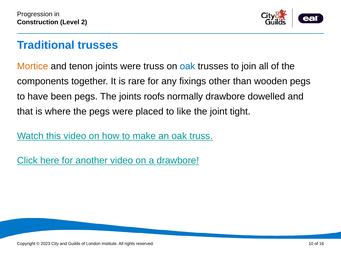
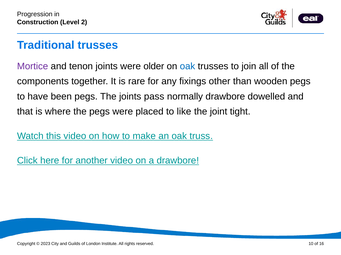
Mortice colour: orange -> purple (33, 66)
were truss: truss -> older (154, 66)
roofs: roofs -> pass (154, 97)
